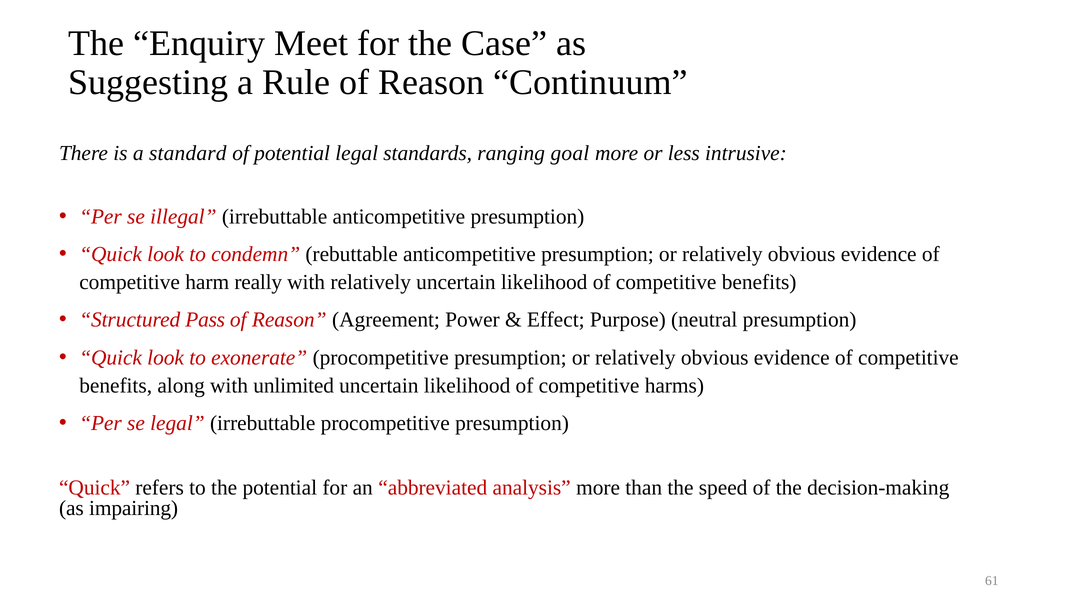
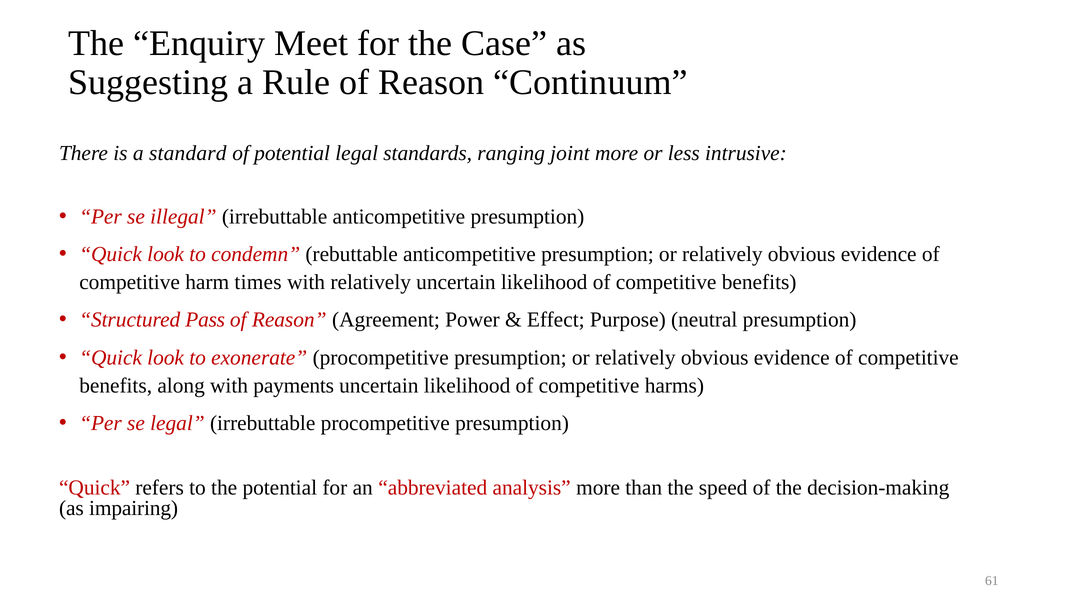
goal: goal -> joint (570, 153)
really: really -> times (258, 282)
unlimited: unlimited -> payments (294, 385)
